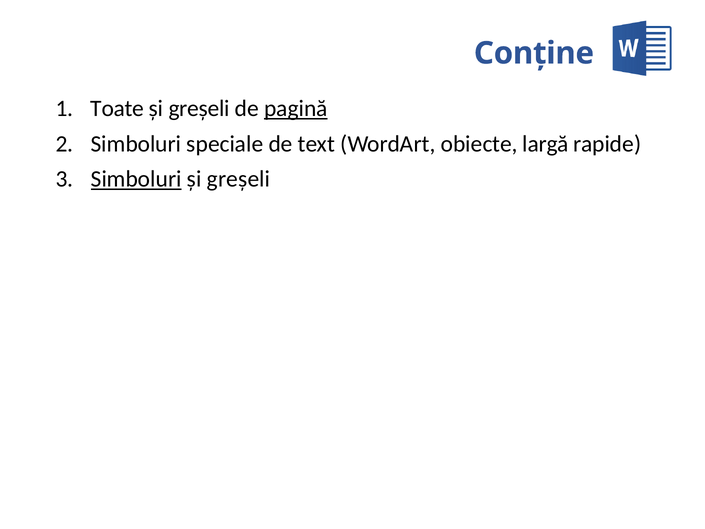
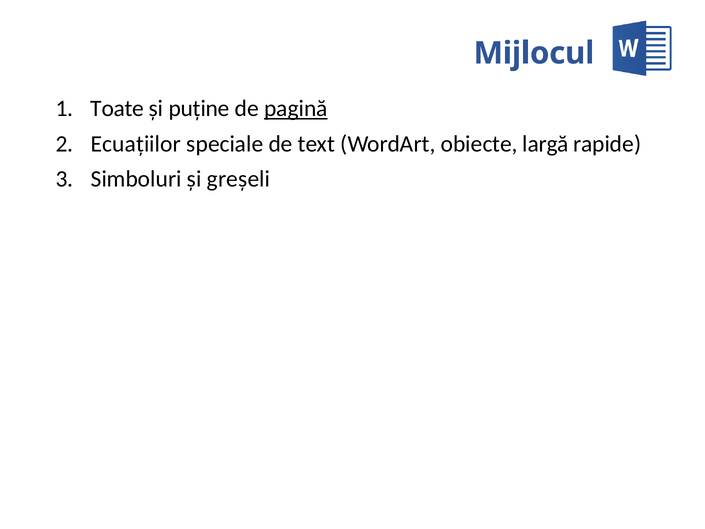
Conține: Conține -> Mijlocul (534, 53)
greșeli: greșeli -> puține (199, 109)
Simboluri: Simboluri -> Ecuațiilor (136, 144)
Simboluri underline: present -> none (136, 179)
